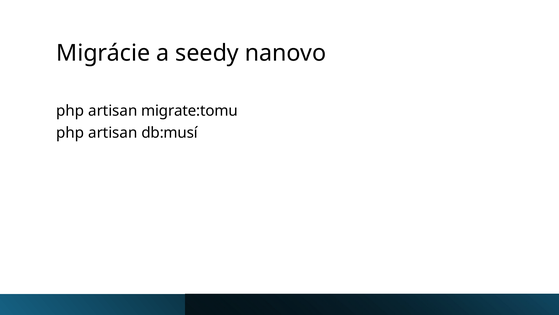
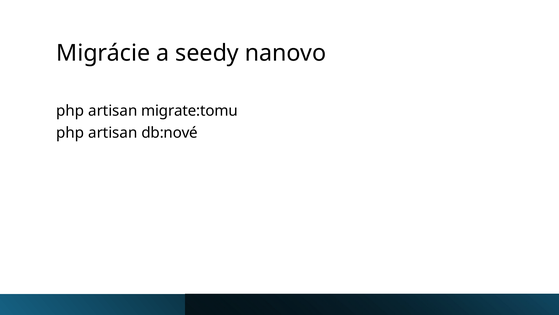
db:musí: db:musí -> db:nové (170, 133)
